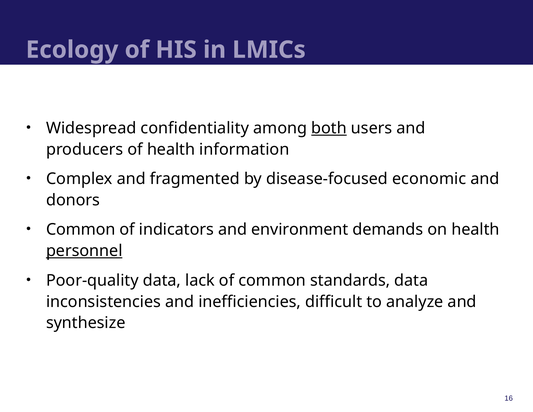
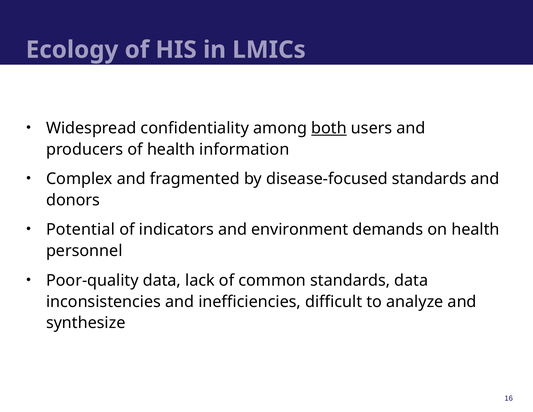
disease-focused economic: economic -> standards (429, 179)
Common: Common -> Potential (81, 230)
personnel underline: present -> none (84, 251)
